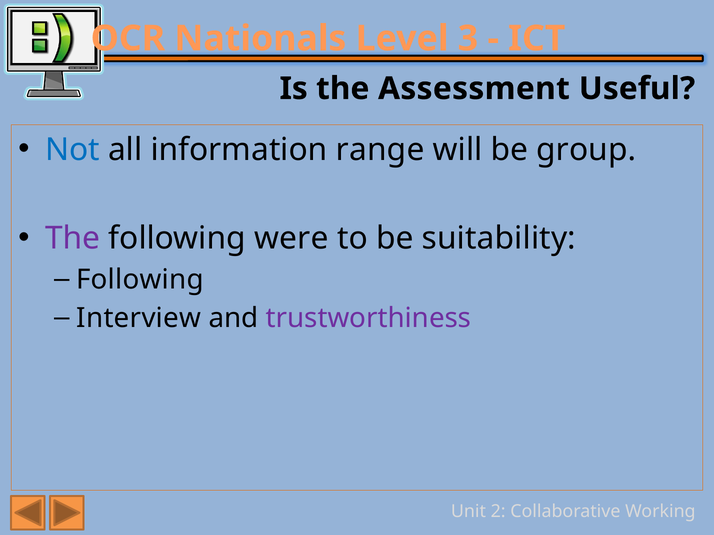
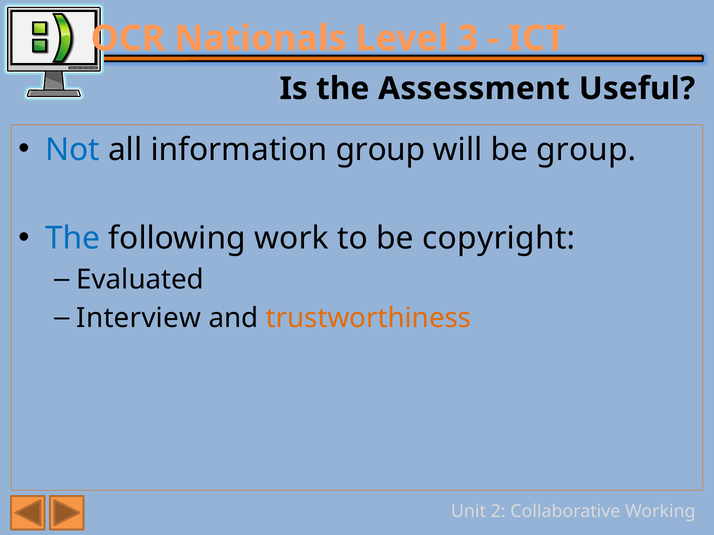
information range: range -> group (380, 150)
The colour: purple -> blue (73, 239)
were: were -> work (291, 239)
suitability: suitability -> copyright (499, 239)
Following: Following -> Evaluated (140, 280)
trustworthiness colour: purple -> orange (368, 319)
